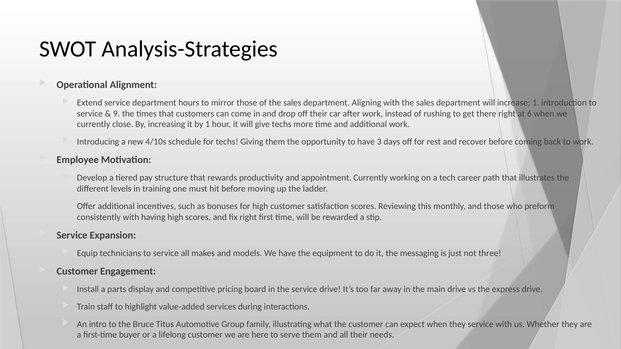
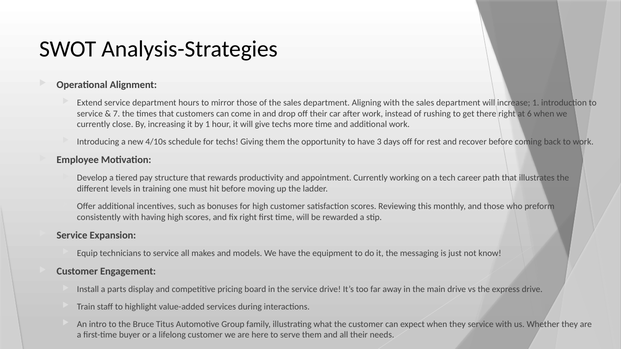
9: 9 -> 7 (117, 114)
three: three -> know (490, 253)
